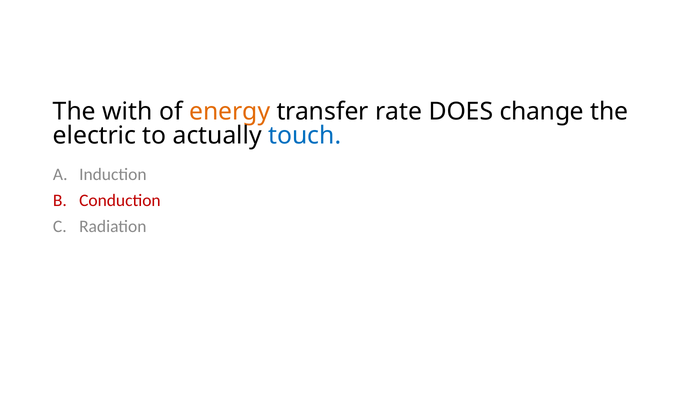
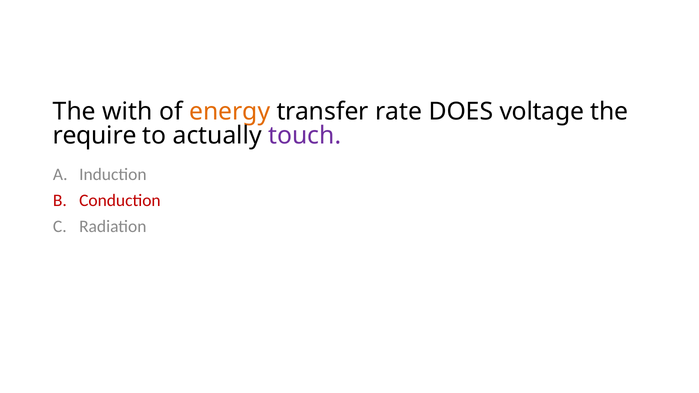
change: change -> voltage (542, 112)
electric: electric -> require (95, 136)
touch colour: blue -> purple (305, 136)
